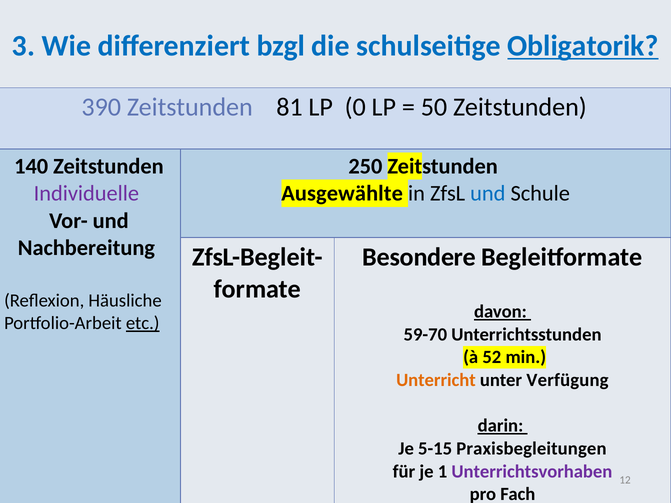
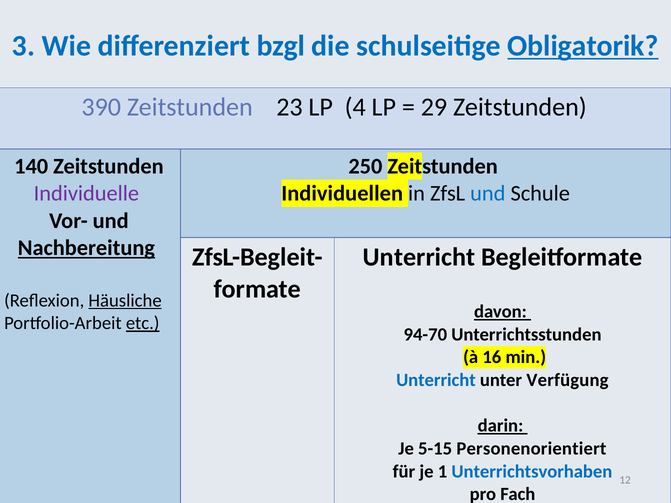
81: 81 -> 23 (289, 107)
0: 0 -> 4 (355, 107)
50: 50 -> 29 (434, 107)
Ausgewählte: Ausgewählte -> Individuellen (342, 194)
Nachbereitung underline: none -> present (86, 248)
Besondere: Besondere -> Unterricht (419, 257)
Häusliche underline: none -> present (125, 301)
59-70: 59-70 -> 94-70 (425, 335)
52: 52 -> 16 (492, 358)
Unterricht colour: orange -> blue (436, 380)
Praxisbegleitungen: Praxisbegleitungen -> Personenorientiert (531, 449)
Unterrichtsvorhaben colour: purple -> blue (532, 472)
